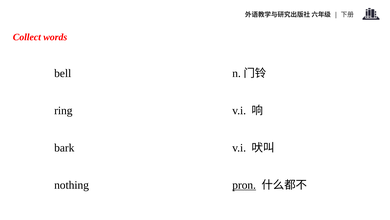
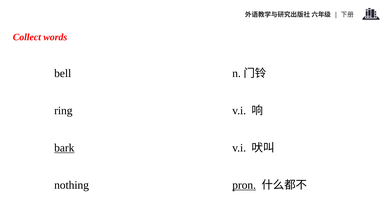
bark underline: none -> present (64, 147)
